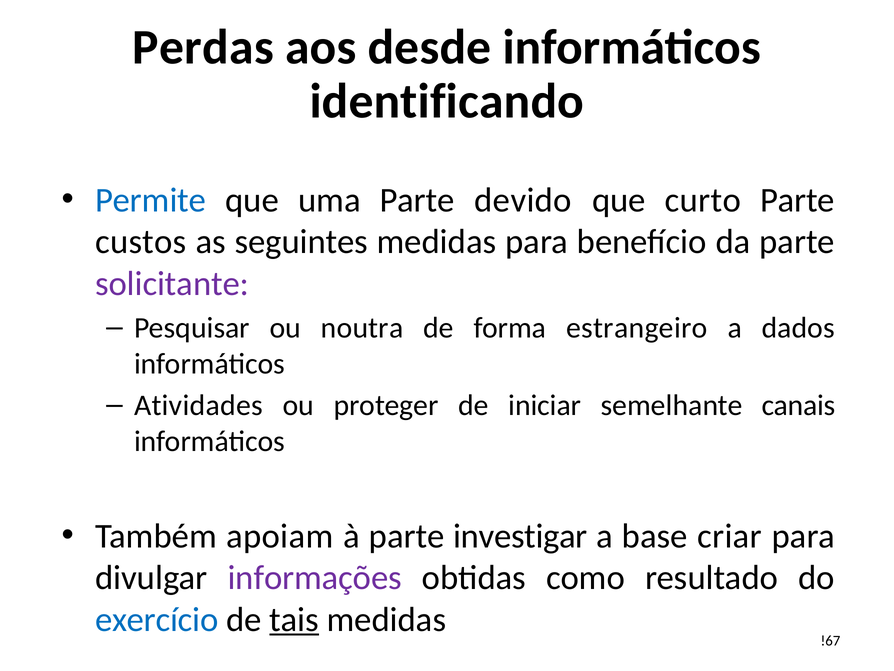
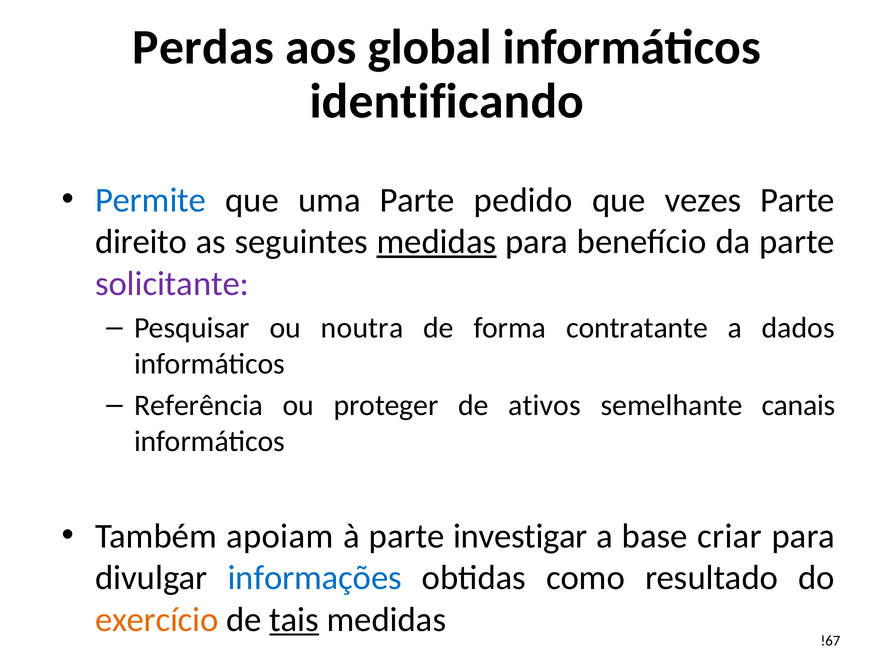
desde: desde -> global (430, 47)
devido: devido -> pedido (523, 200)
curto: curto -> vezes (703, 200)
custos: custos -> direito (141, 242)
medidas underline: none -> present (437, 242)
estrangeiro: estrangeiro -> contratante (637, 328)
Atividades: Atividades -> Referência (199, 405)
iniciar: iniciar -> ativos (545, 405)
informações colour: purple -> blue (315, 577)
exercício colour: blue -> orange (157, 619)
